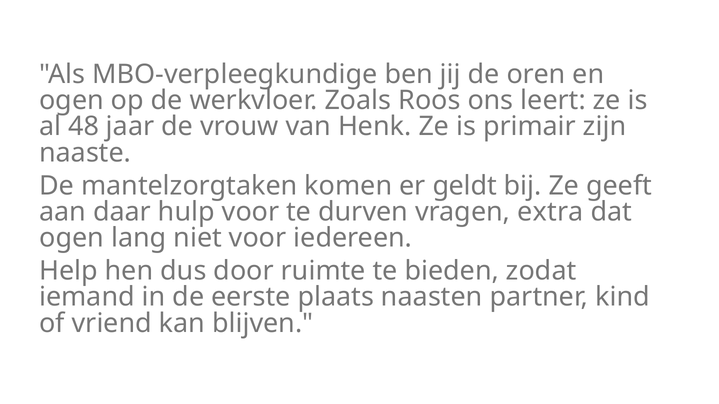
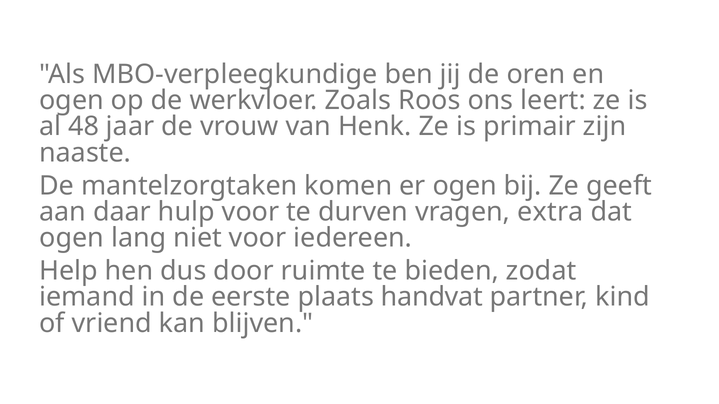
er geldt: geldt -> ogen (465, 186)
naasten: naasten -> handvat (432, 297)
